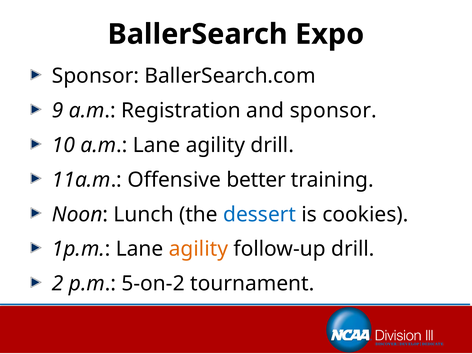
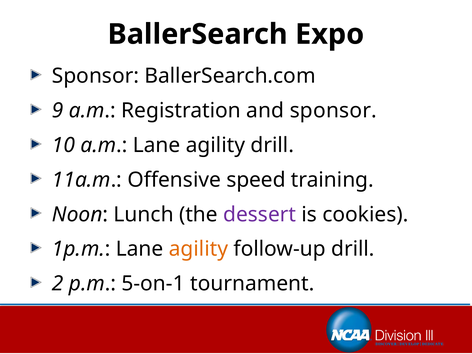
better: better -> speed (256, 180)
dessert colour: blue -> purple (260, 214)
5-on-2: 5-on-2 -> 5-on-1 (153, 284)
